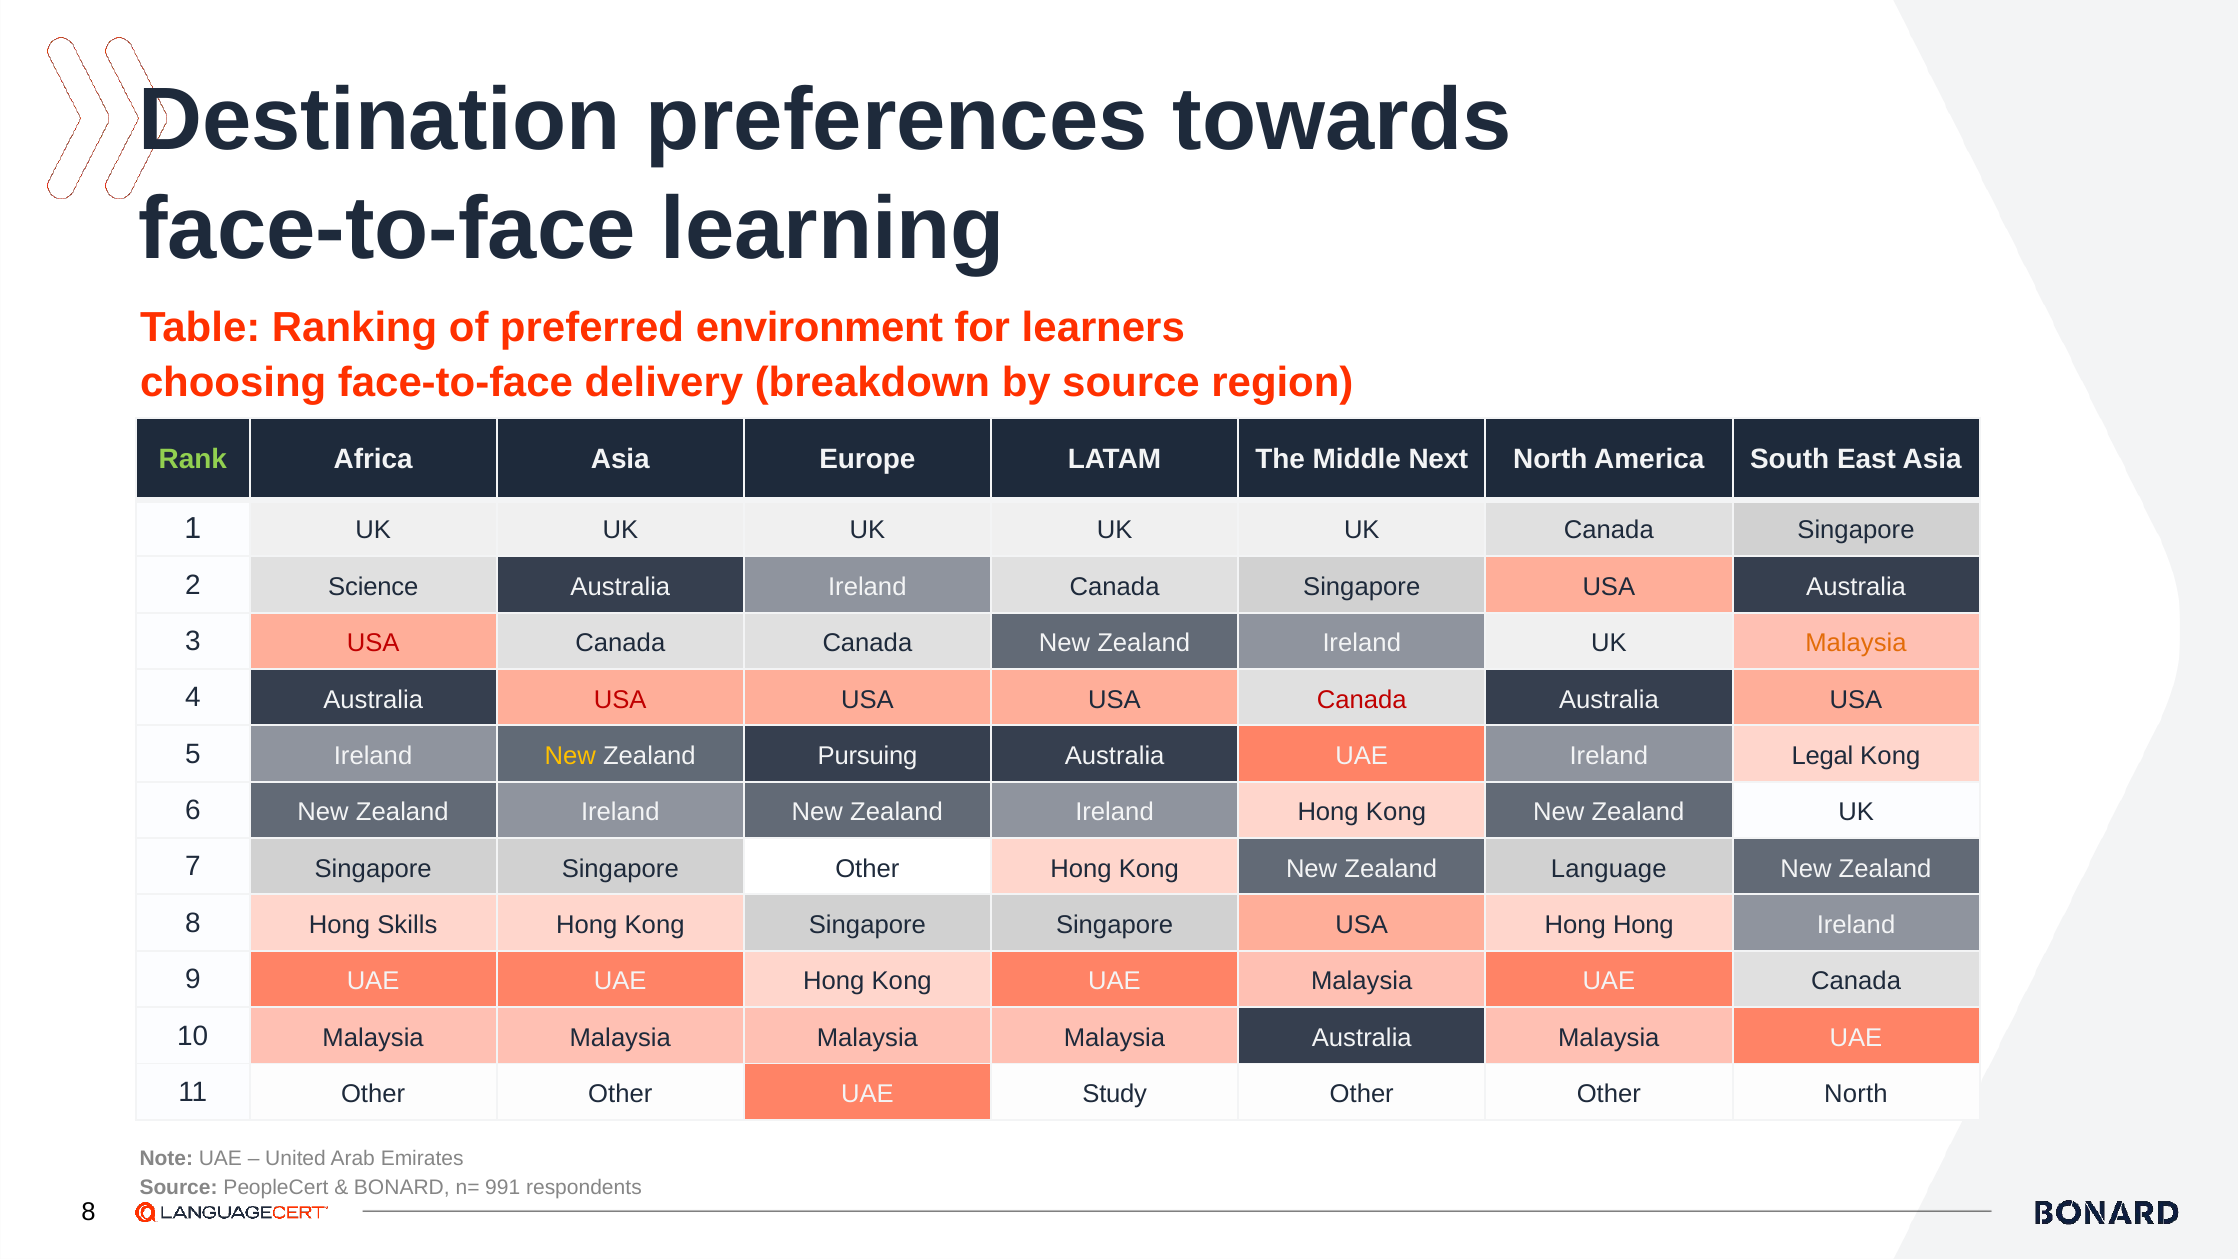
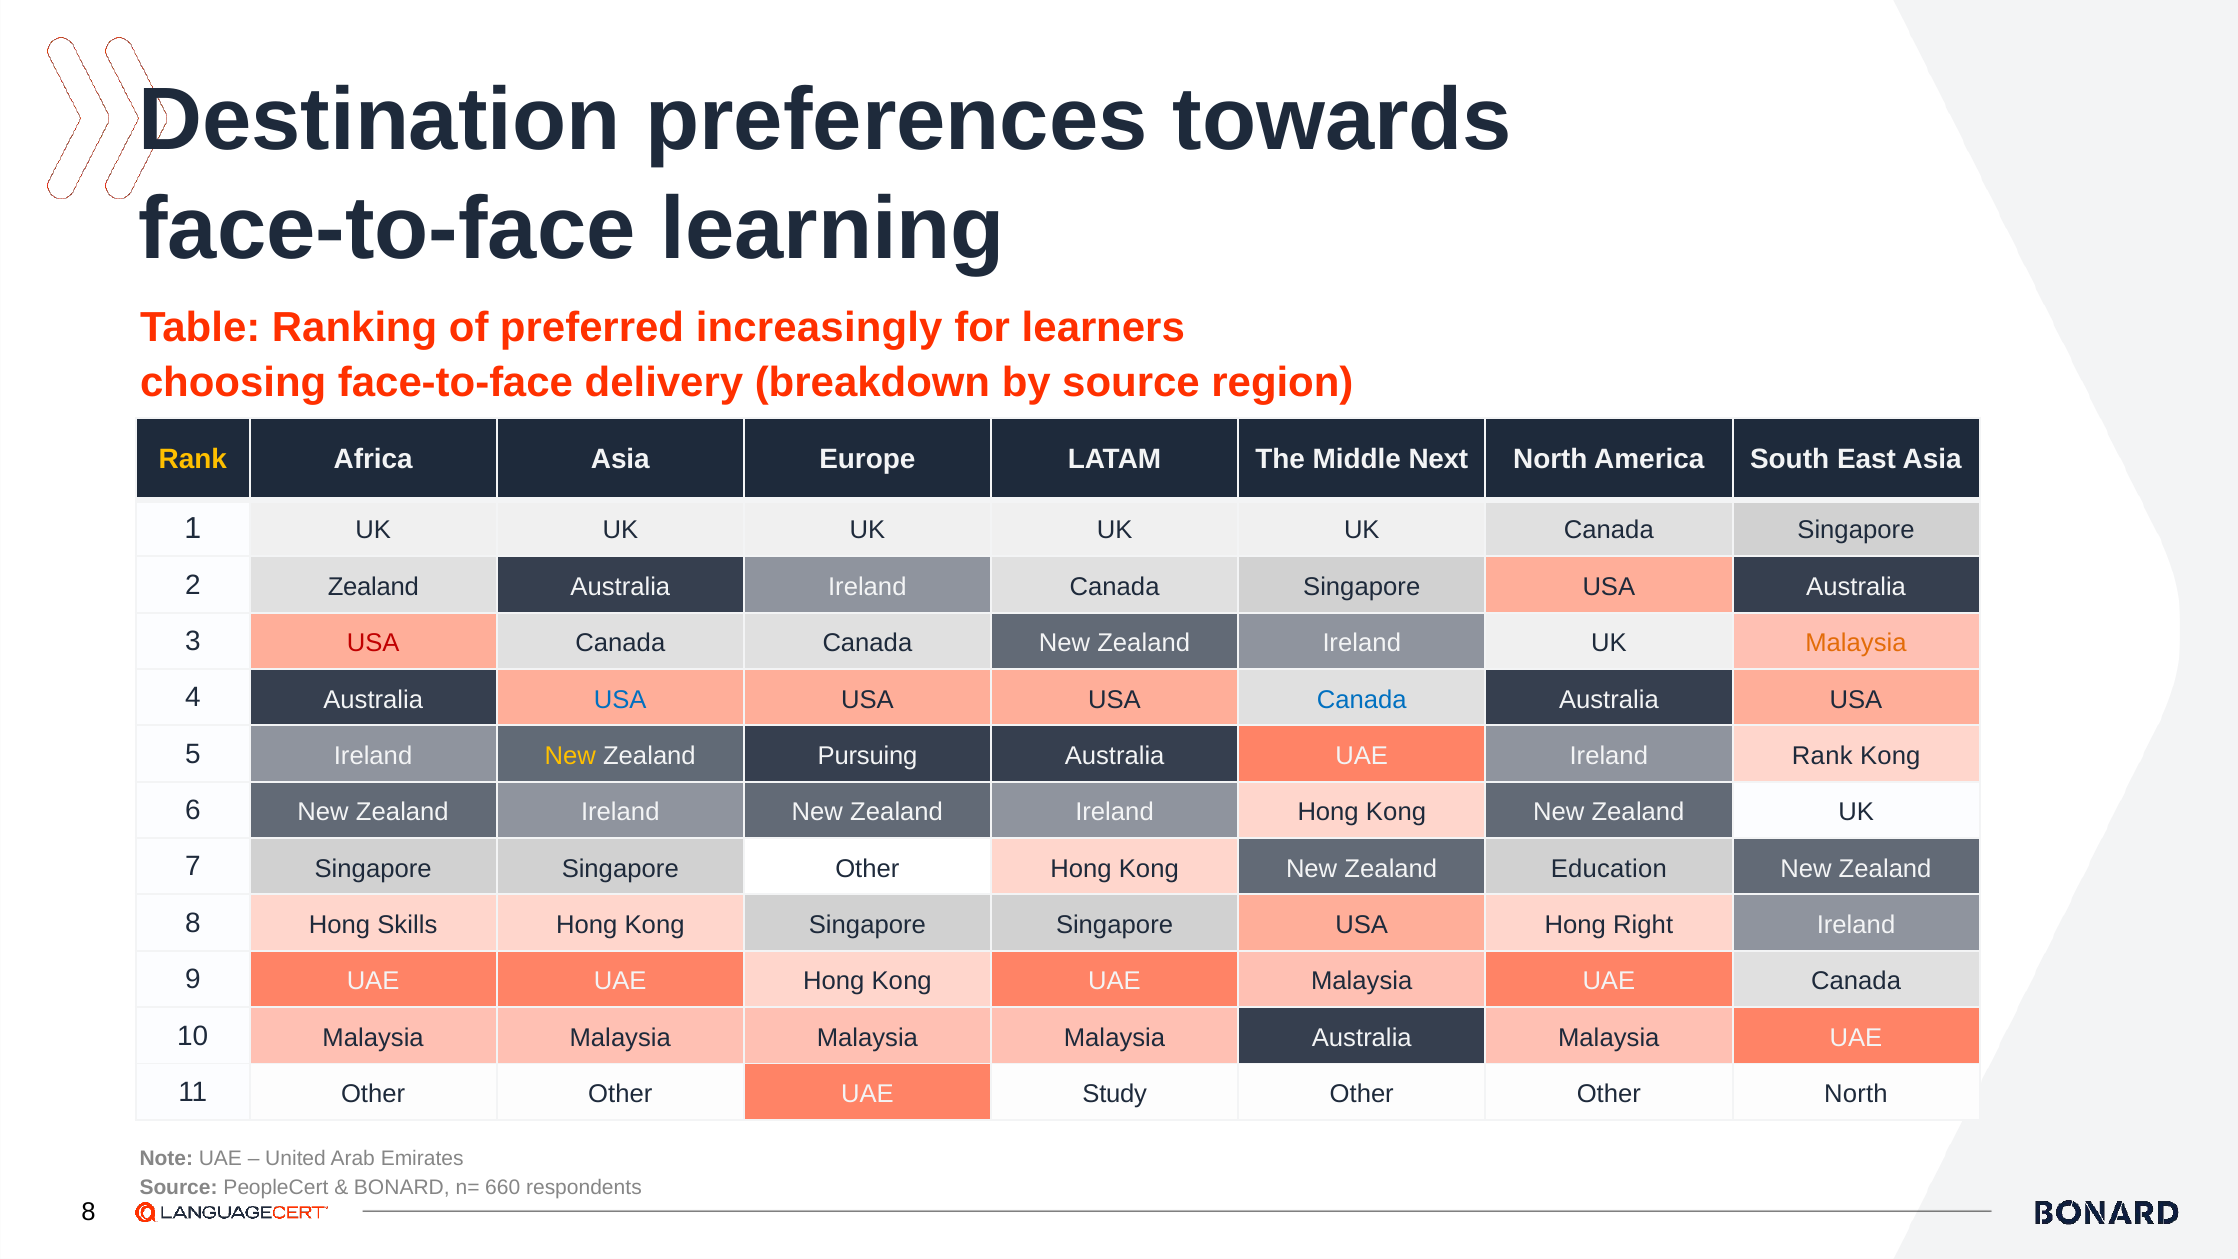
environment: environment -> increasingly (819, 328)
Rank colour: light green -> yellow (193, 459)
2 Science: Science -> Zealand (373, 587)
USA colour: red -> blue (620, 700)
Canada colour: red -> blue (1362, 700)
Ireland Legal: Legal -> Rank (1822, 756)
Language: Language -> Education (1609, 869)
Hong Hong: Hong -> Right (1643, 925)
991: 991 -> 660 (503, 1187)
